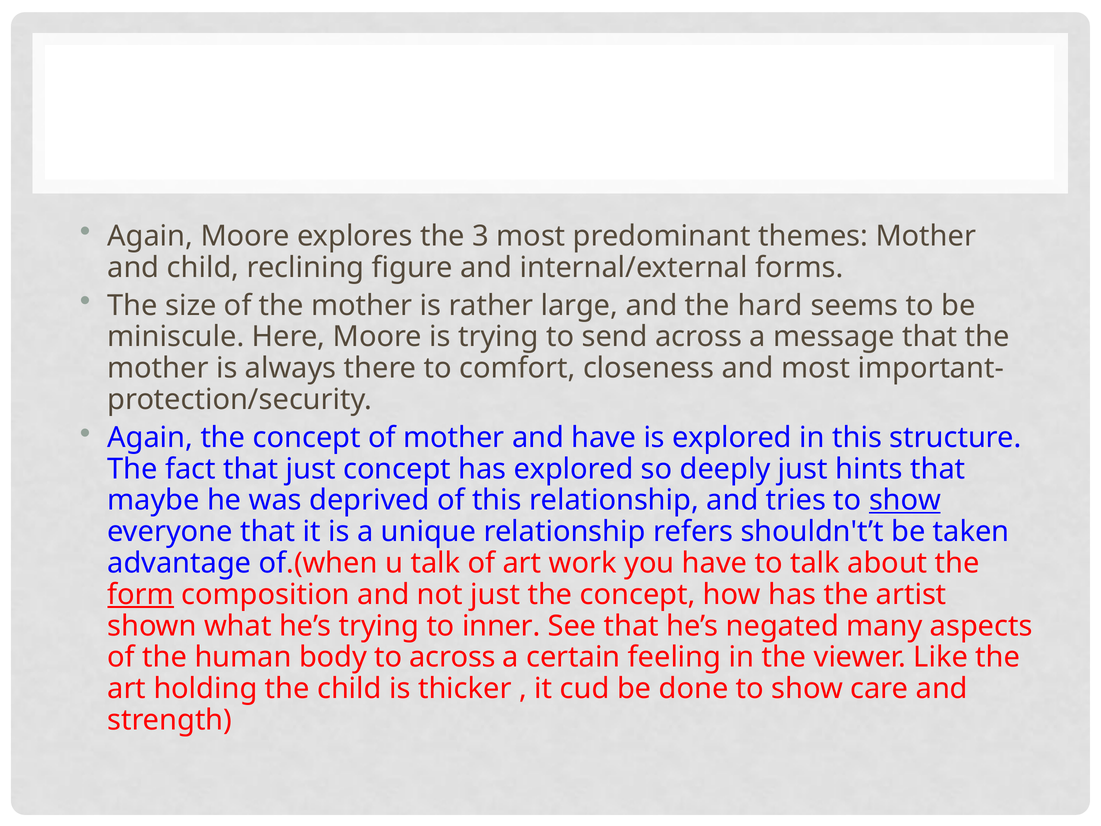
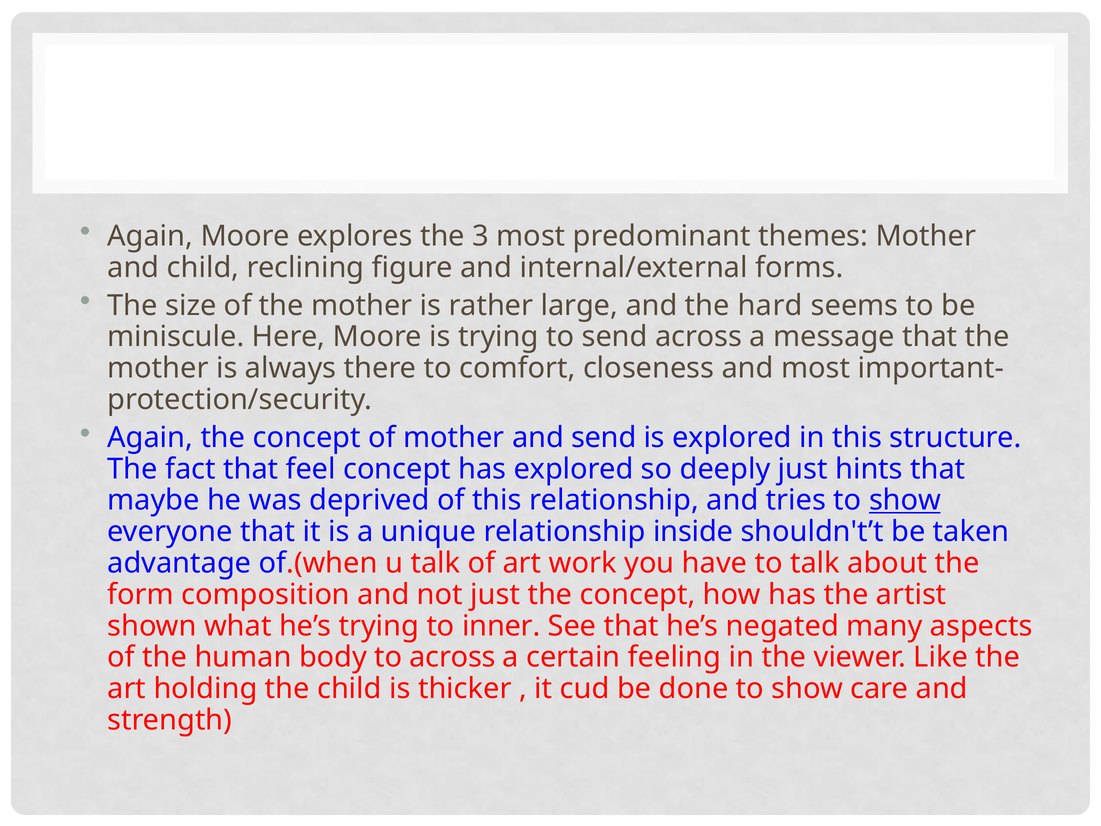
and have: have -> send (604, 437)
that just: just -> feel (311, 469)
refers: refers -> inside (693, 532)
form underline: present -> none (141, 594)
